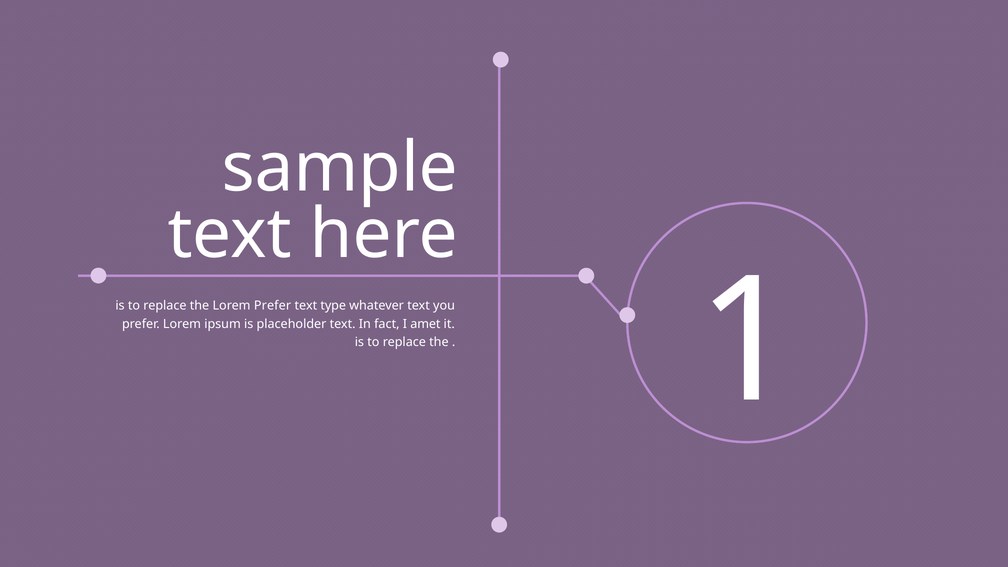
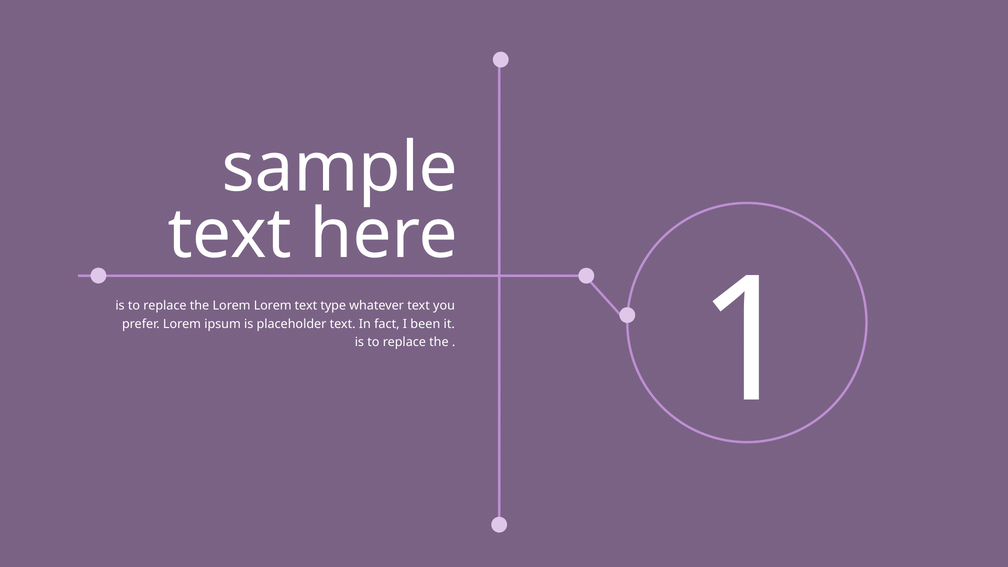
Lorem Prefer: Prefer -> Lorem (273, 306)
amet: amet -> been (425, 324)
